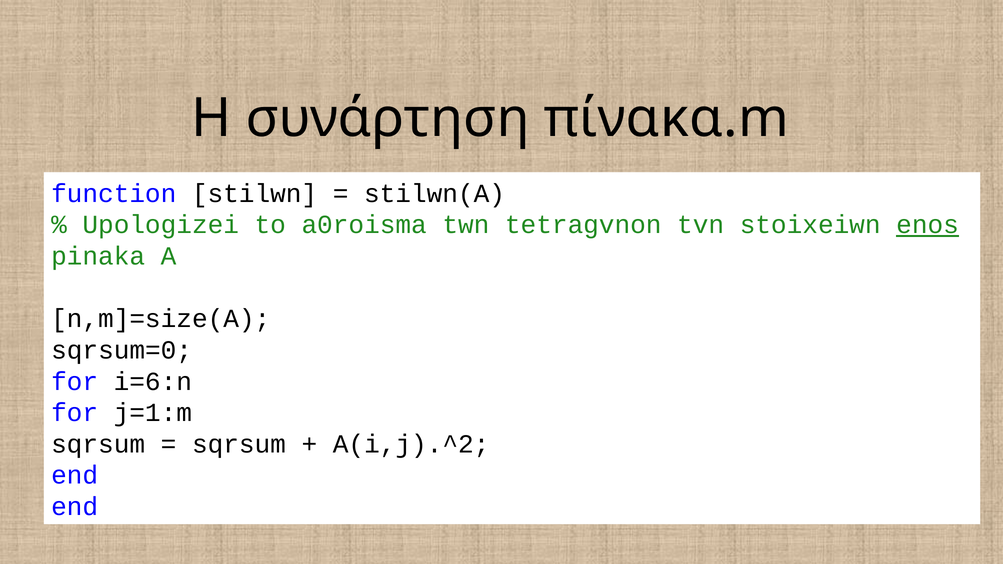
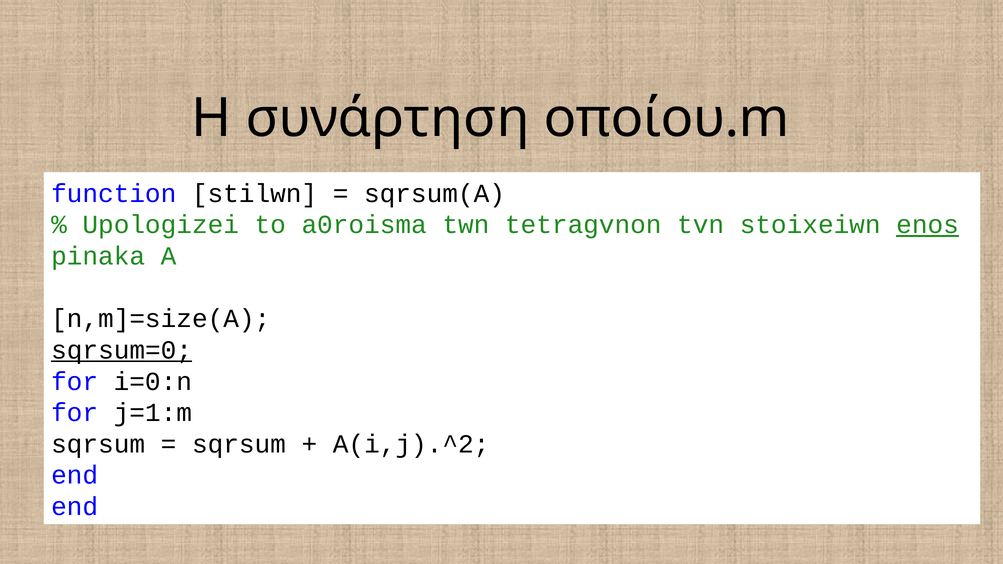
πίνακα.m: πίνακα.m -> οποίου.m (667, 118)
stilwn(A: stilwn(A -> sqrsum(A (434, 194)
sqrsum=0 underline: none -> present (122, 350)
i=6:n: i=6:n -> i=0:n (153, 382)
